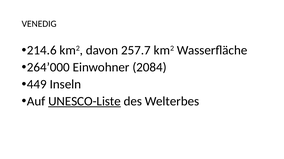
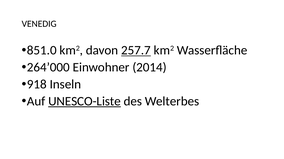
214.6: 214.6 -> 851.0 (42, 51)
257.7 underline: none -> present (136, 51)
2084: 2084 -> 2014 (150, 68)
449: 449 -> 918 (37, 85)
